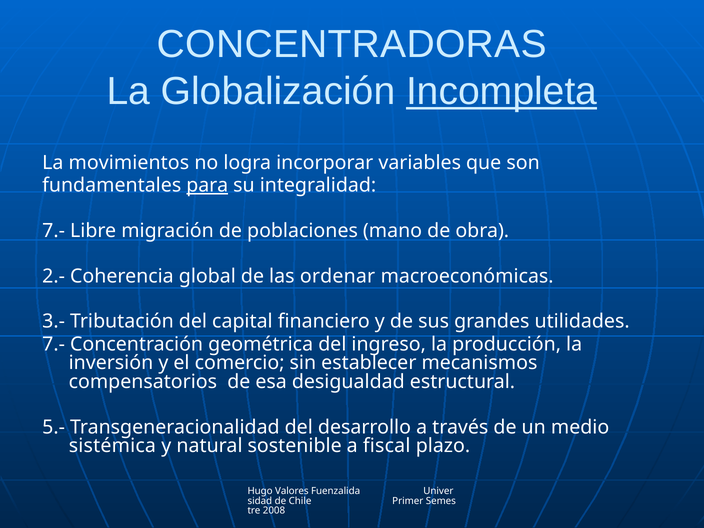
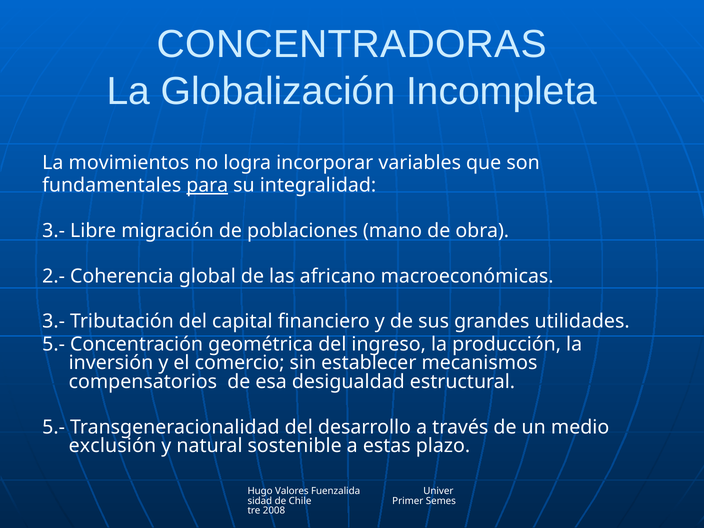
Incompleta underline: present -> none (502, 91)
7.-: 7.- -> 3.- (54, 231)
ordenar: ordenar -> africano (338, 276)
7.-: 7.- -> 5.- (54, 344)
sistémica: sistémica -> exclusión (112, 446)
fiscal: fiscal -> estas (387, 446)
